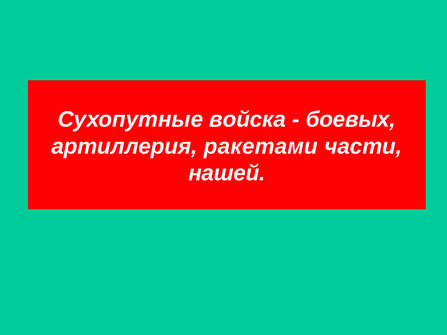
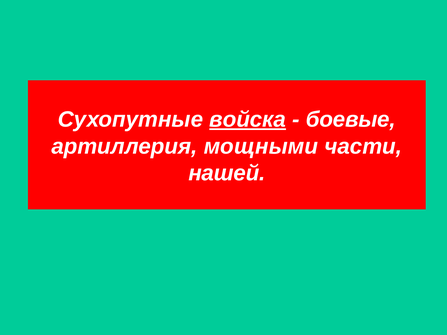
войска underline: none -> present (248, 120)
боевых: боевых -> боевые (351, 120)
ракетами: ракетами -> мощными (261, 146)
